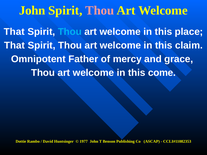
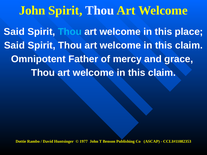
Thou colour: pink -> white (100, 10)
That: That -> Said (14, 32)
That: That -> Said (14, 45)
come: come -> claim (162, 73)
